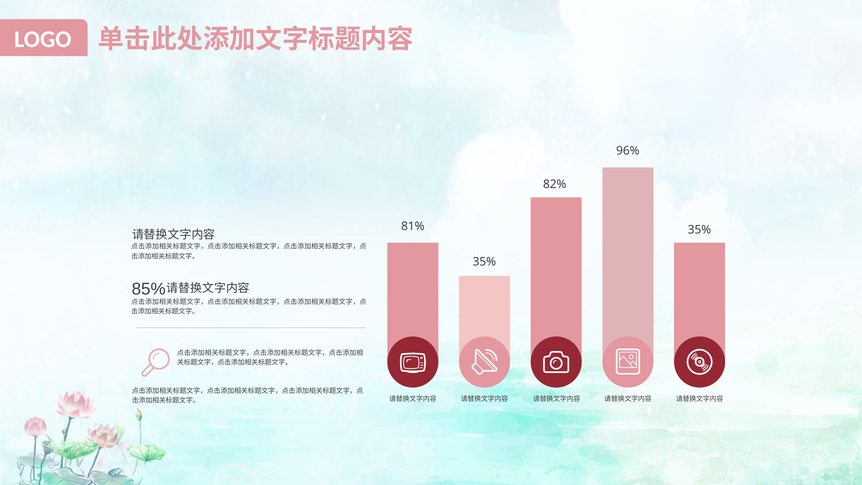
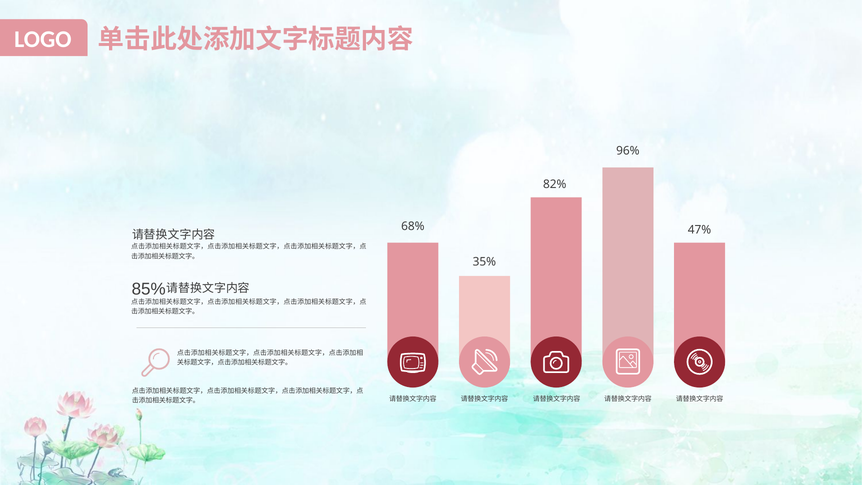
81%: 81% -> 68% (413, 226)
35%: 35% -> 47% (699, 230)
